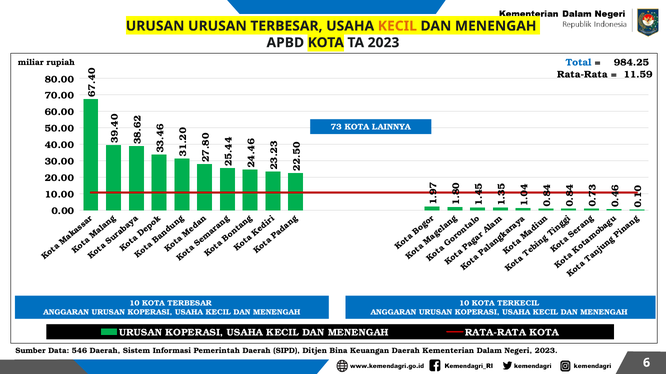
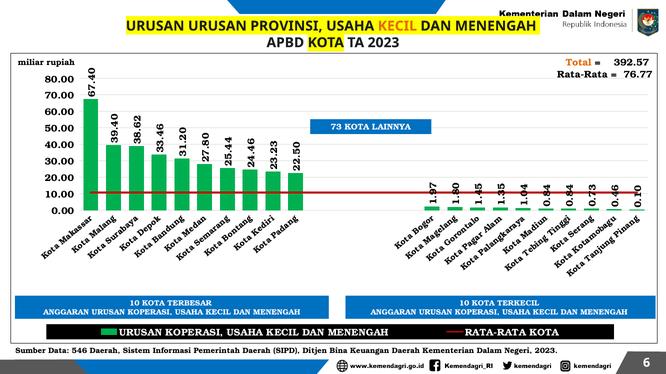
URUSAN TERBESAR: TERBESAR -> PROVINSI (286, 26)
Total colour: blue -> orange (578, 63)
984.25: 984.25 -> 392.57 (631, 63)
11.59: 11.59 -> 76.77 (638, 74)
